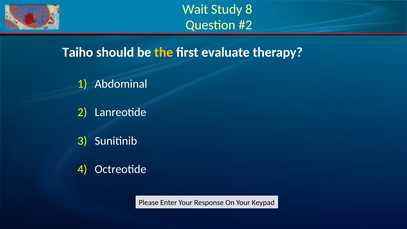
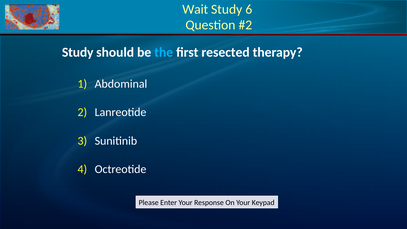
8: 8 -> 6 (249, 9)
Taiho: Taiho -> Study (78, 52)
the colour: yellow -> light blue (164, 52)
evaluate: evaluate -> resected (226, 52)
